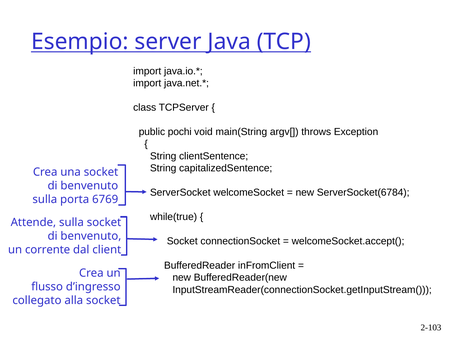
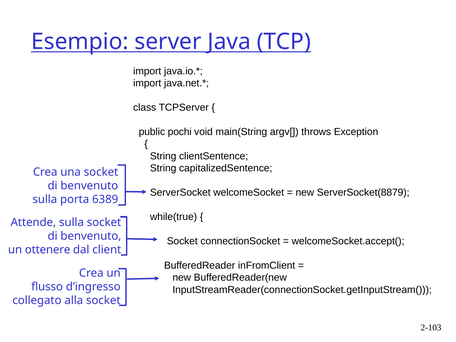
ServerSocket(6784: ServerSocket(6784 -> ServerSocket(8879 (363, 193)
6769: 6769 -> 6389 (105, 199)
corrente: corrente -> ottenere (48, 250)
